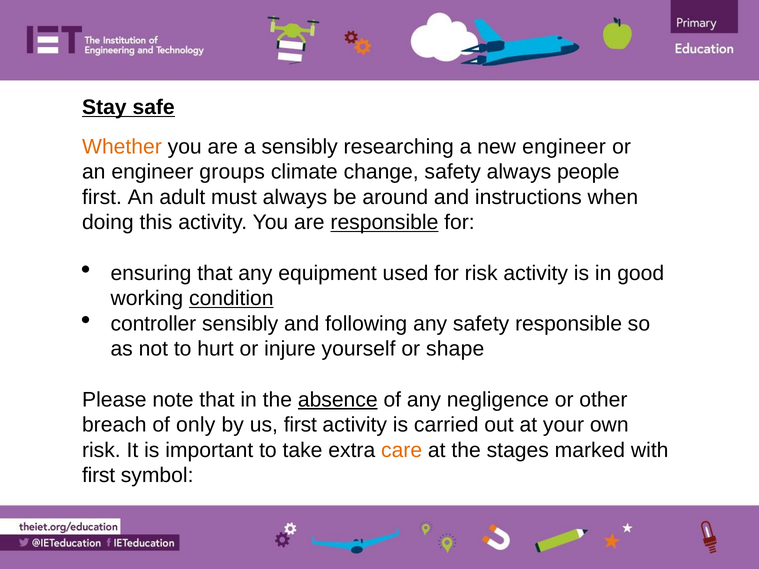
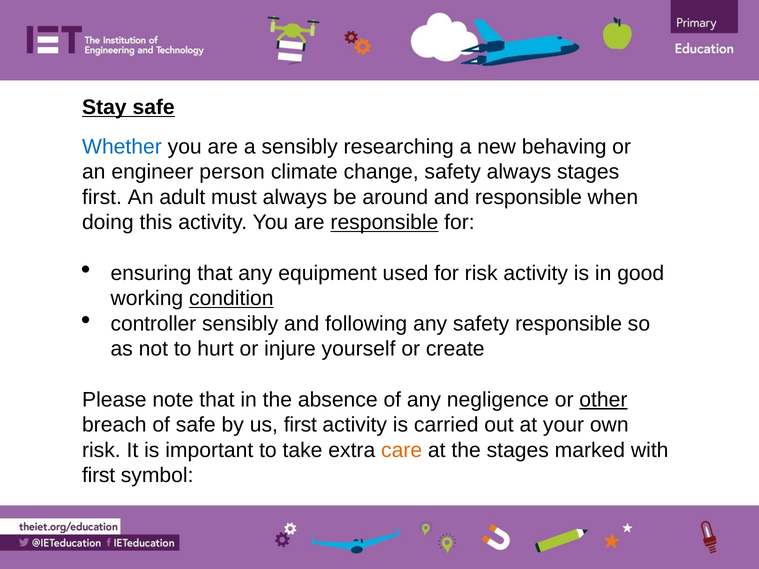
Whether colour: orange -> blue (122, 147)
new engineer: engineer -> behaving (564, 147)
groups: groups -> person (232, 172)
always people: people -> stages (588, 172)
and instructions: instructions -> responsible (528, 197)
shape: shape -> create (455, 349)
absence underline: present -> none (338, 400)
other underline: none -> present (603, 400)
of only: only -> safe (196, 425)
